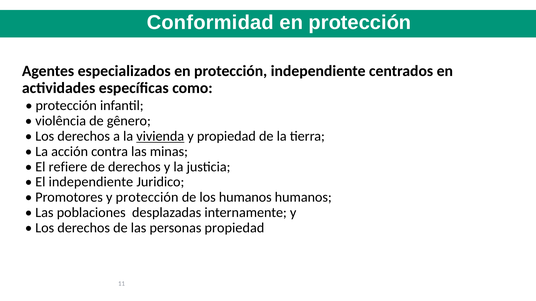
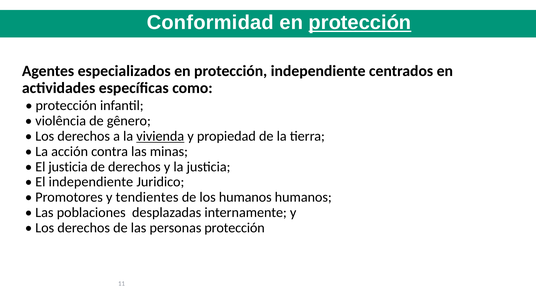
protección underline: none -> present (360, 23)
El refiere: refiere -> justicia (68, 167)
y protección: protección -> tendientes (147, 198)
personas propiedad: propiedad -> protección (235, 228)
